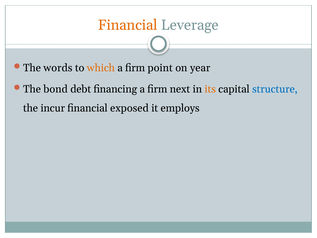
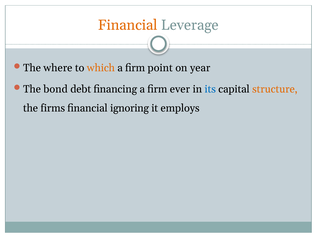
words: words -> where (58, 68)
next: next -> ever (180, 89)
its colour: orange -> blue (210, 89)
structure colour: blue -> orange (275, 89)
incur: incur -> firms (53, 108)
exposed: exposed -> ignoring (130, 108)
